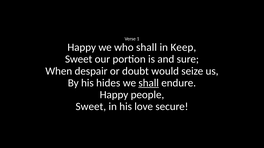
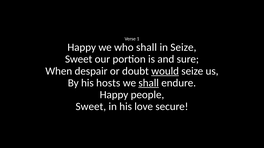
in Keep: Keep -> Seize (183, 47)
would underline: none -> present (165, 71)
hides: hides -> hosts (108, 83)
